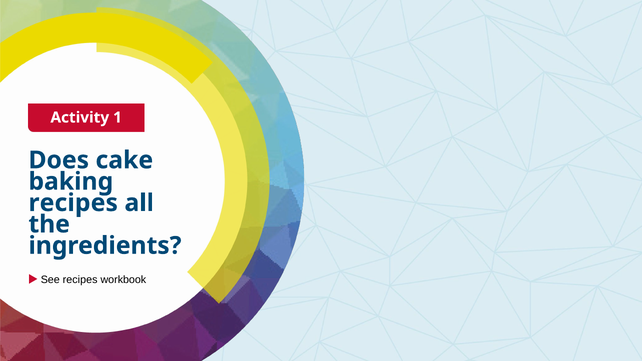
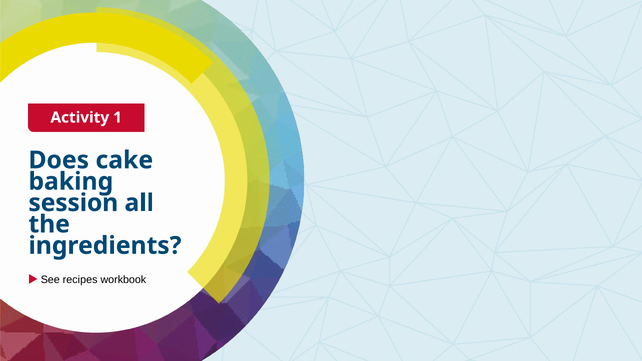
recipes: recipes -> session (73, 203)
